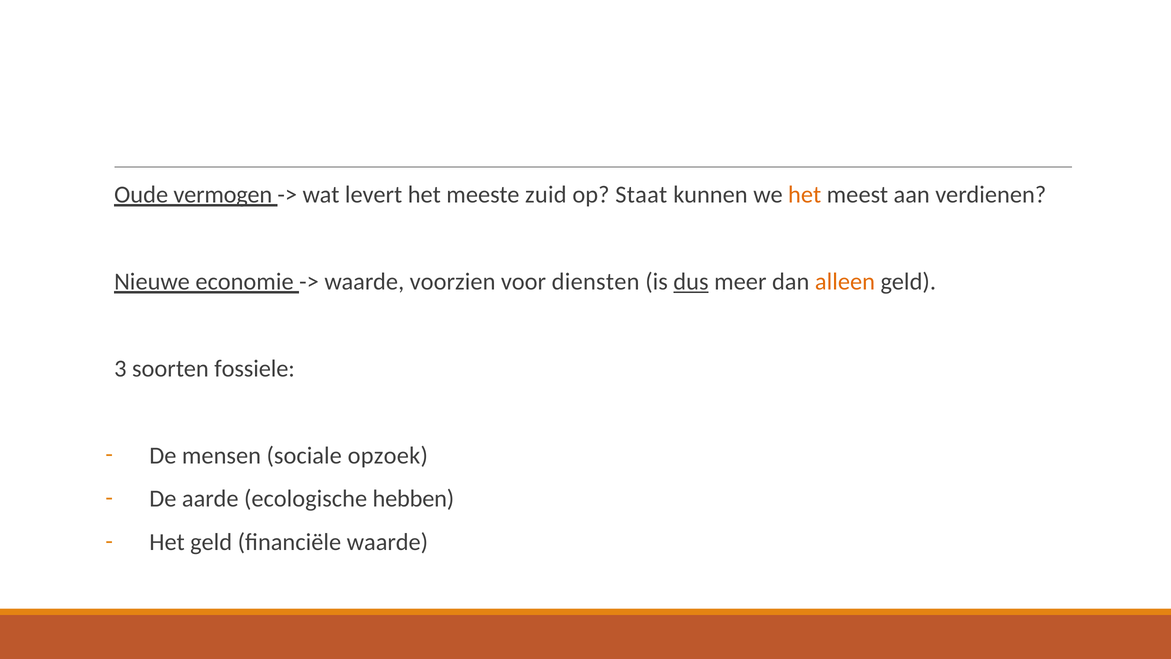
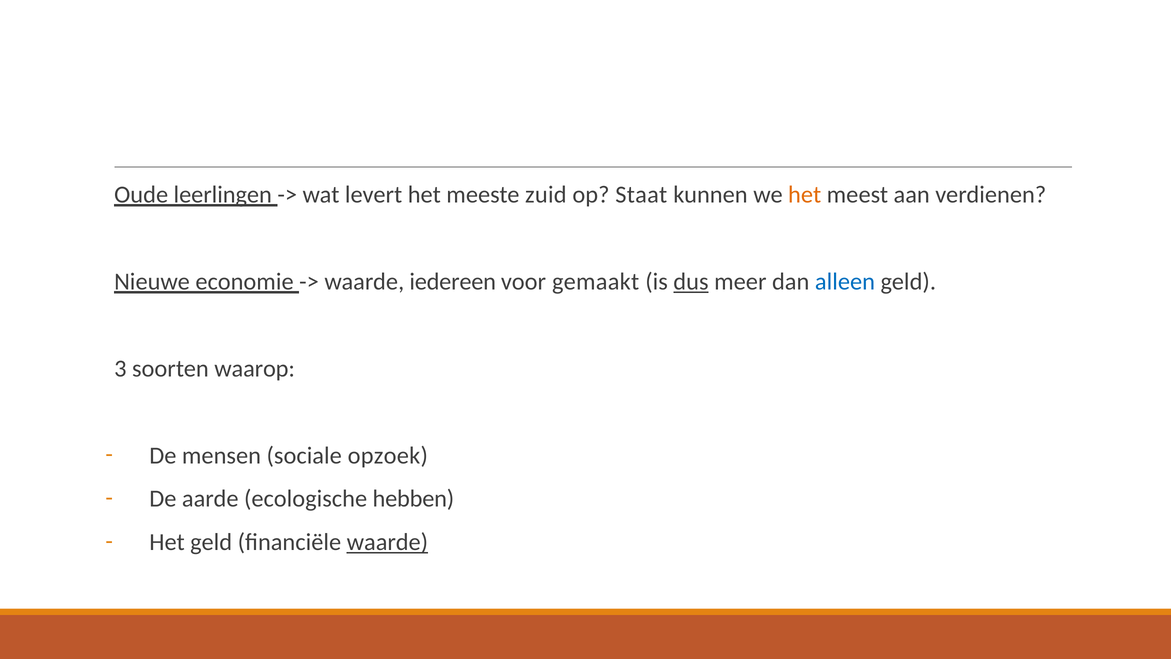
vermogen: vermogen -> leerlingen (223, 195)
voorzien: voorzien -> iedereen (453, 282)
diensten: diensten -> gemaakt (596, 282)
alleen colour: orange -> blue (845, 282)
fossiele: fossiele -> waarop (255, 369)
waarde underline: none -> present (387, 542)
